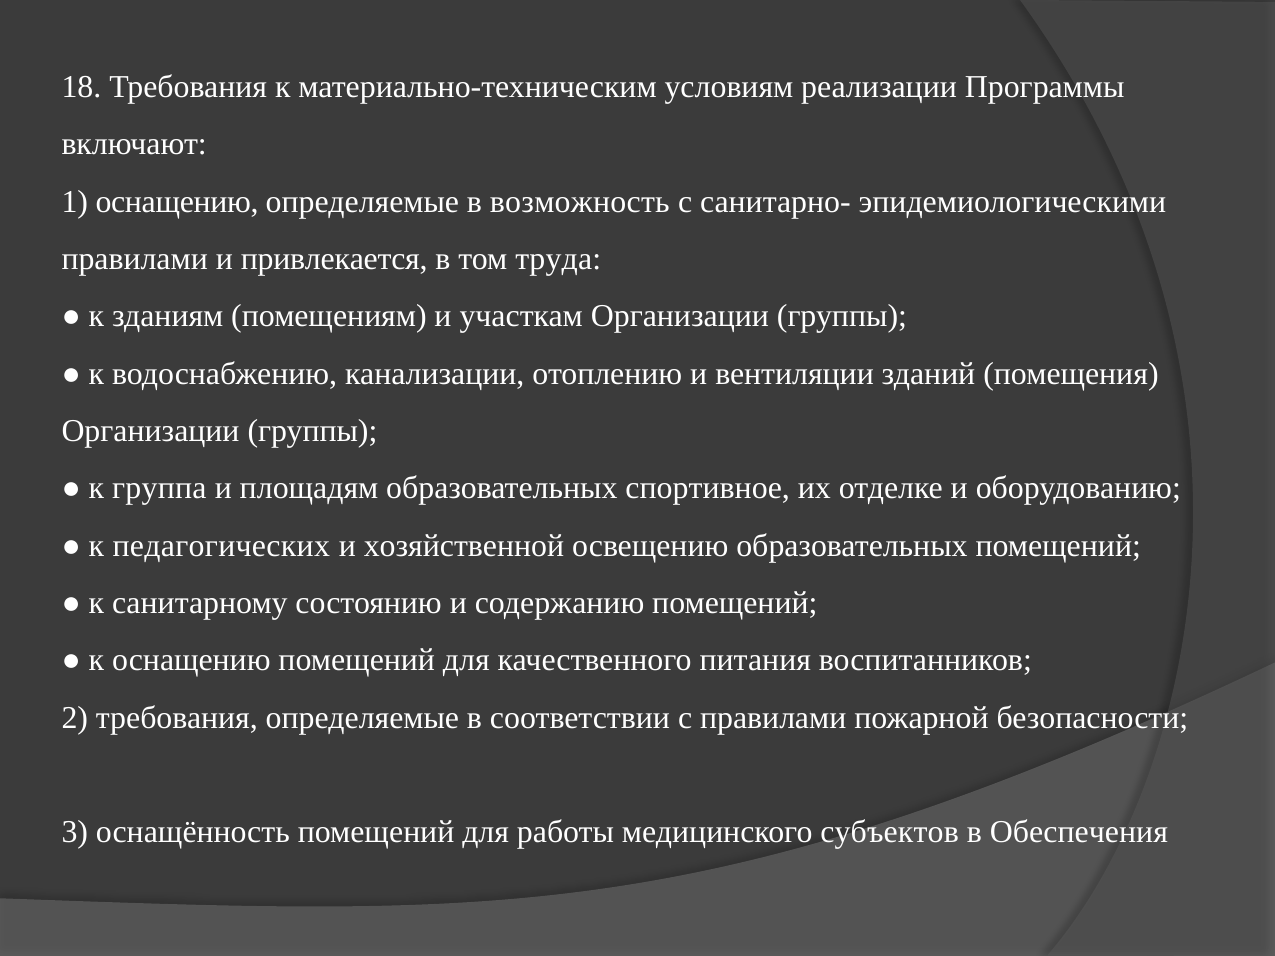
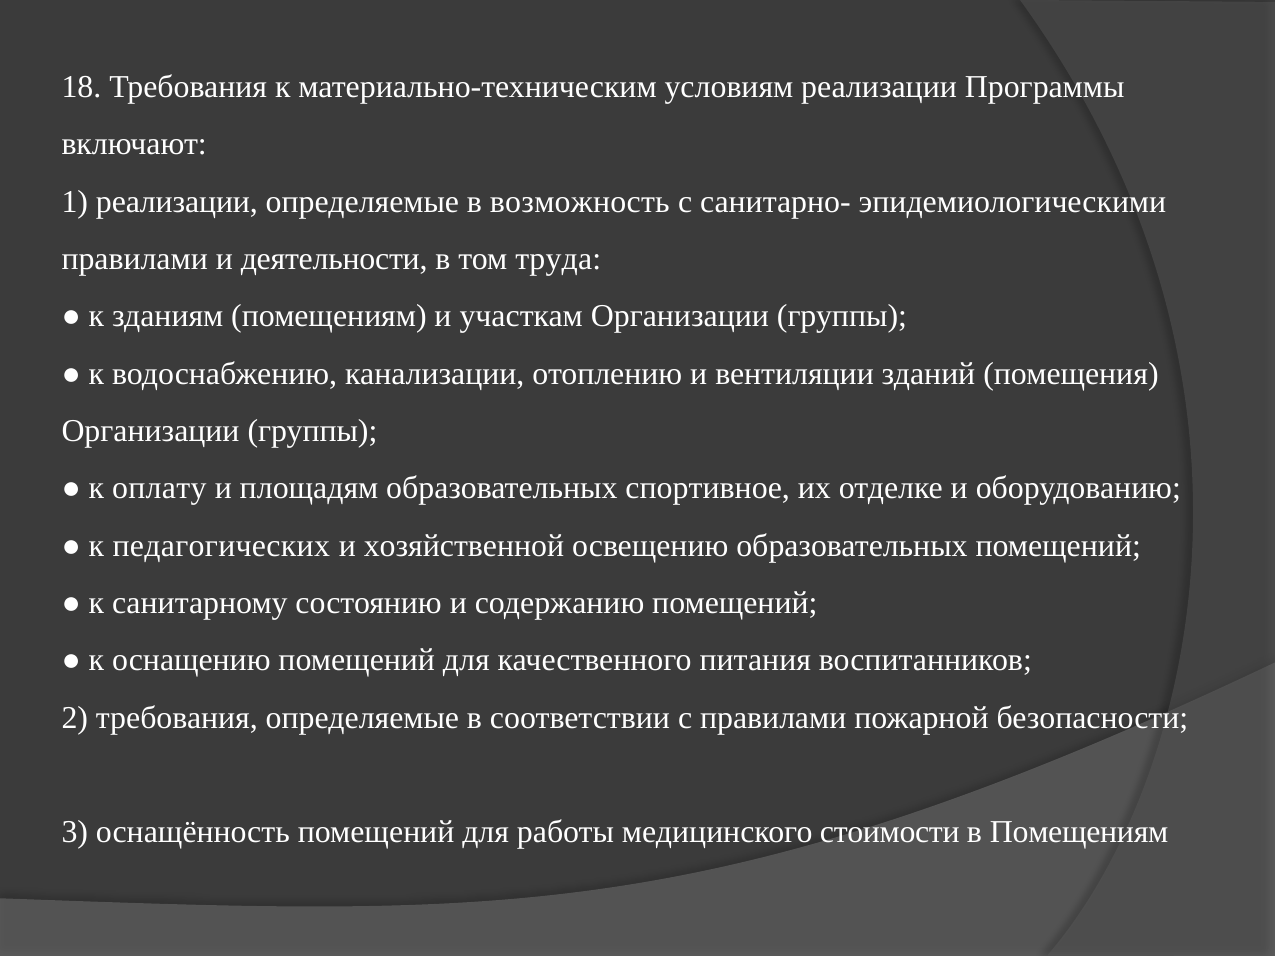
1 оснащению: оснащению -> реализации (177, 202)
привлекается: привлекается -> деятельности (334, 259)
группа: группа -> оплату (159, 488)
субъектов: субъектов -> стоимости (890, 833)
в Обеспечения: Обеспечения -> Помещениям (1079, 833)
